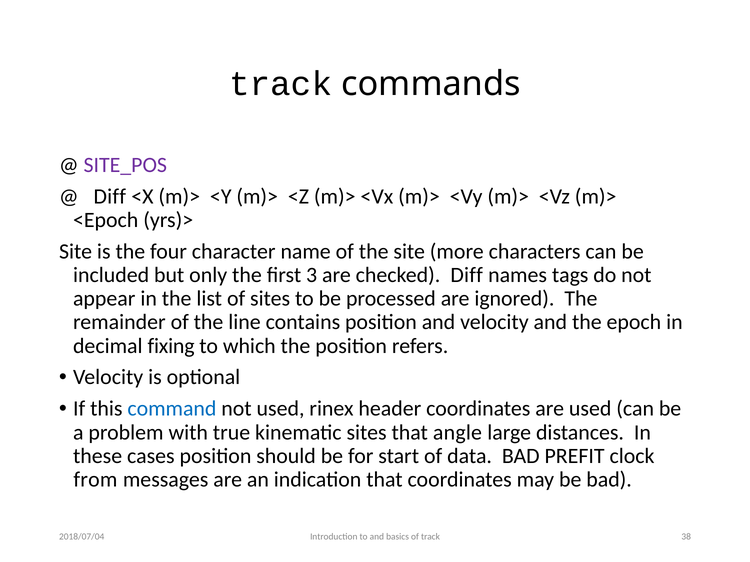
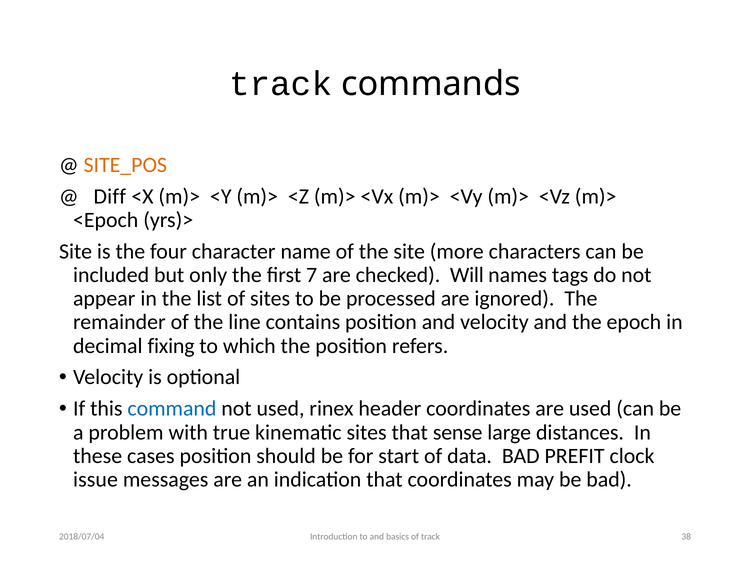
SITE_POS colour: purple -> orange (125, 165)
3: 3 -> 7 (312, 275)
checked Diff: Diff -> Will (467, 275)
angle: angle -> sense (458, 433)
from: from -> issue (96, 480)
